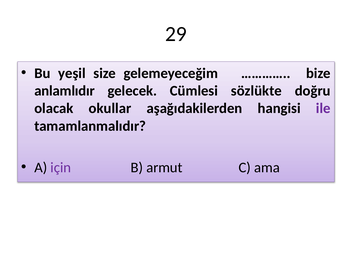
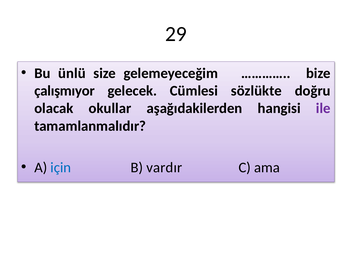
yeşil: yeşil -> ünlü (72, 73)
anlamlıdır: anlamlıdır -> çalışmıyor (65, 91)
için colour: purple -> blue (61, 167)
armut: armut -> vardır (164, 167)
